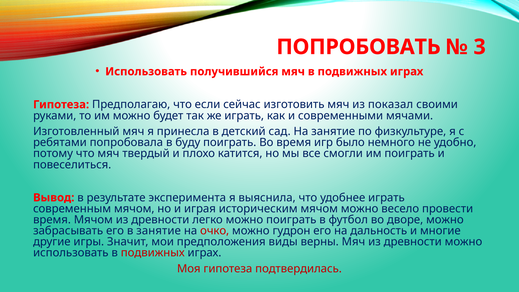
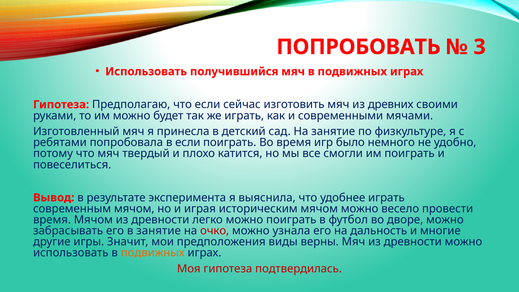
показал: показал -> древних (391, 105)
в буду: буду -> если (188, 142)
гудрон: гудрон -> узнала (291, 231)
подвижных colour: red -> orange (153, 253)
